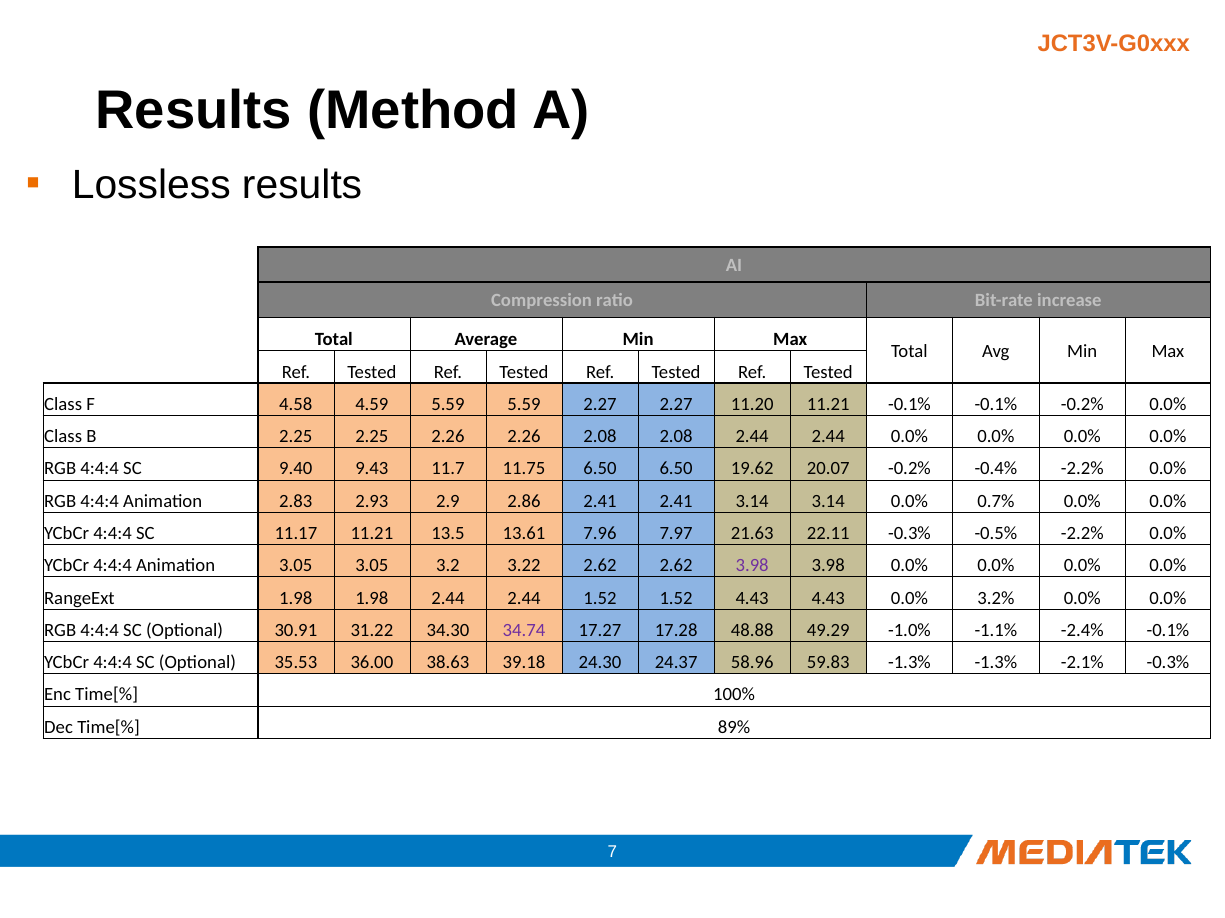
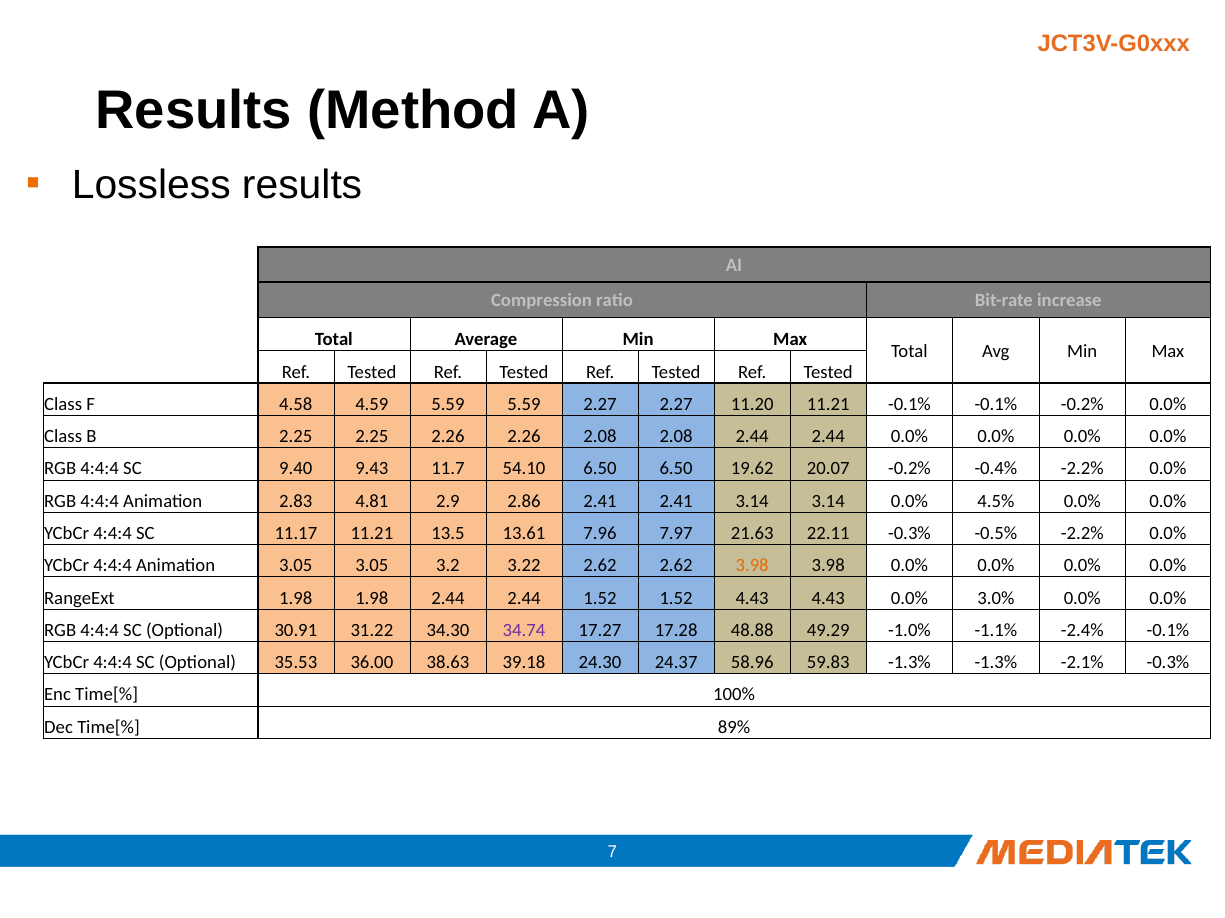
11.75: 11.75 -> 54.10 (524, 469)
2.93: 2.93 -> 4.81 (372, 501)
0.7%: 0.7% -> 4.5% (996, 501)
3.98 colour: purple -> orange (752, 566)
3.2%: 3.2% -> 3.0% (996, 598)
